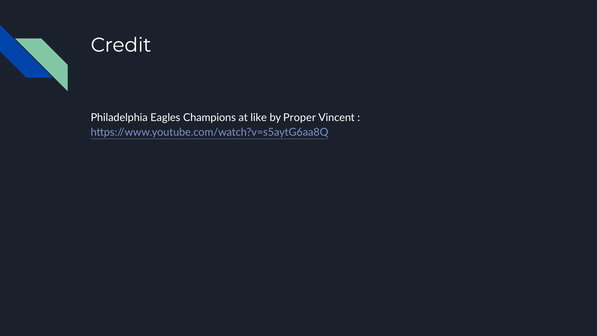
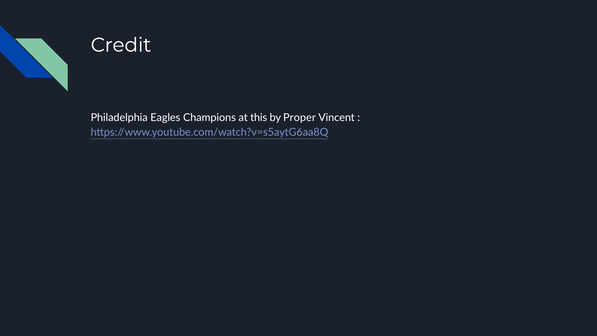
like: like -> this (259, 117)
